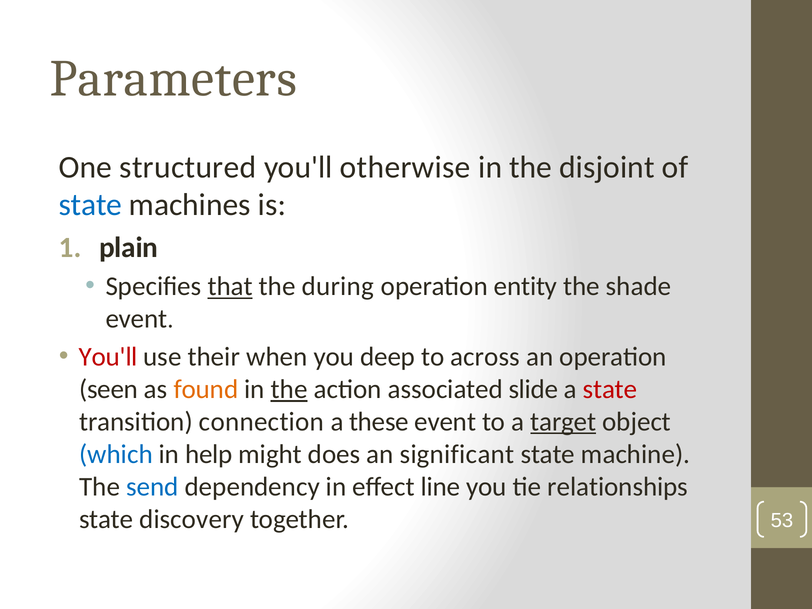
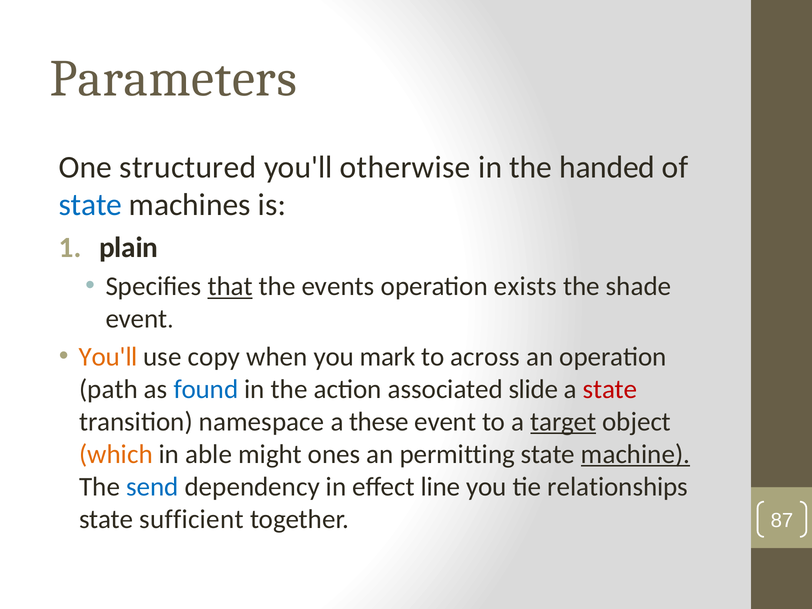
disjoint: disjoint -> handed (607, 167)
during: during -> events (338, 286)
entity: entity -> exists (525, 286)
You'll colour: red -> orange (108, 357)
their: their -> copy (214, 357)
deep: deep -> mark (388, 357)
seen: seen -> path (108, 389)
found colour: orange -> blue (206, 389)
the underline: present -> none (289, 389)
connection: connection -> namespace (262, 422)
which colour: blue -> orange (116, 454)
help: help -> able (209, 454)
does: does -> ones (334, 454)
significant: significant -> permitting (457, 454)
machine underline: none -> present (636, 454)
discovery: discovery -> sufficient (191, 519)
53: 53 -> 87 (782, 521)
